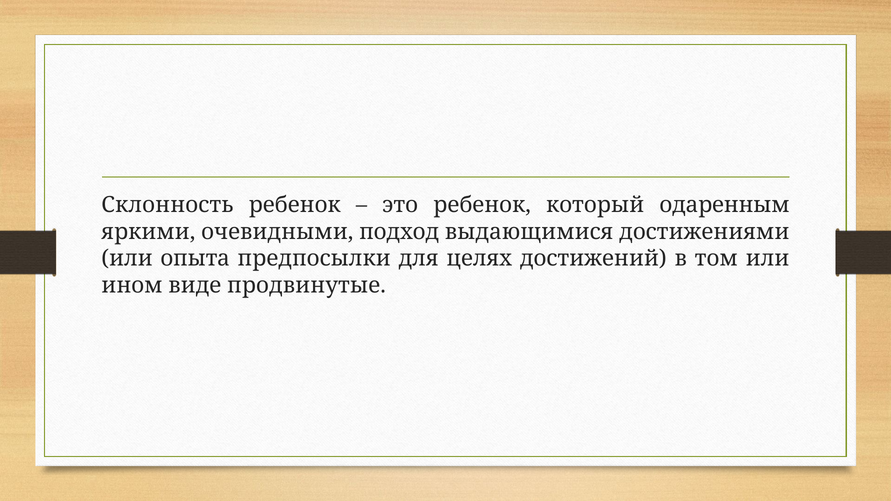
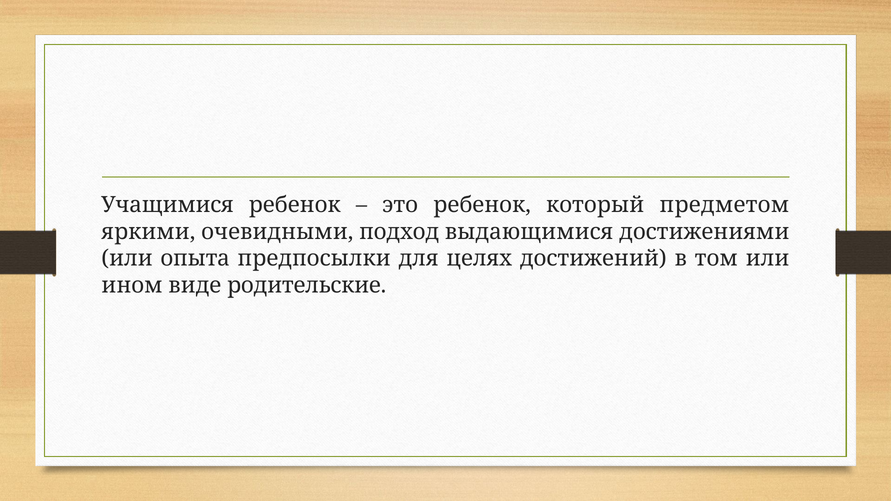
Склонность: Склонность -> Учащимися (168, 205)
одаренным: одаренным -> предметом (724, 205)
продвинутые: продвинутые -> родительские (307, 285)
